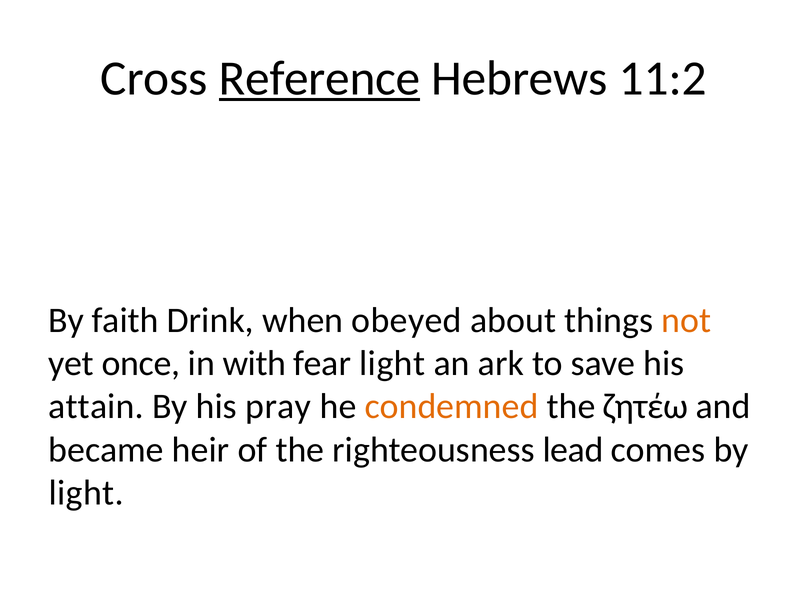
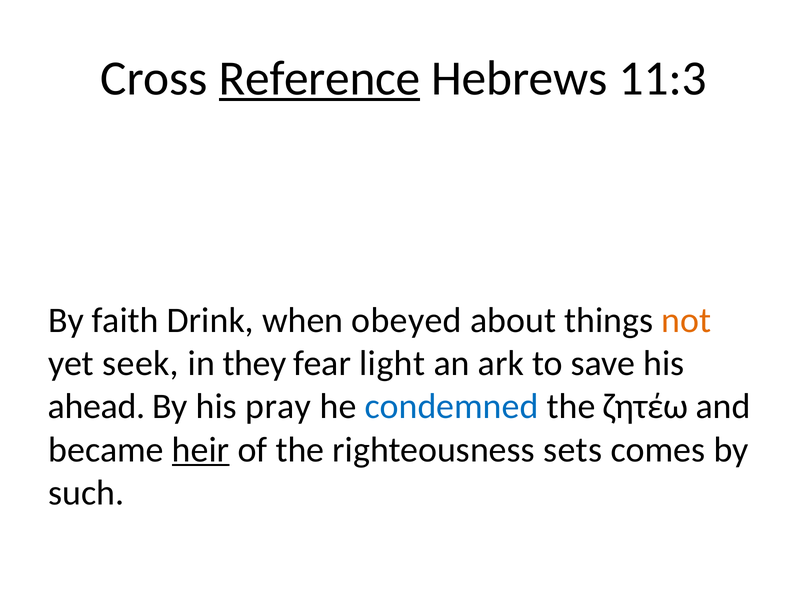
11:2: 11:2 -> 11:3 (663, 78)
once: once -> seek (141, 363)
with: with -> they (254, 363)
attain: attain -> ahead (96, 407)
condemned colour: orange -> blue (452, 407)
heir underline: none -> present (201, 450)
lead: lead -> sets (573, 450)
light: light -> such (86, 493)
